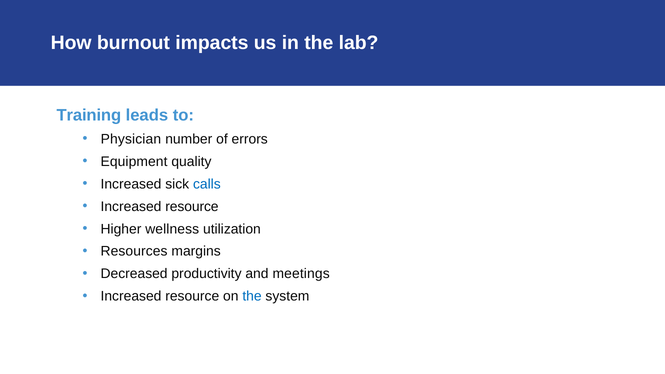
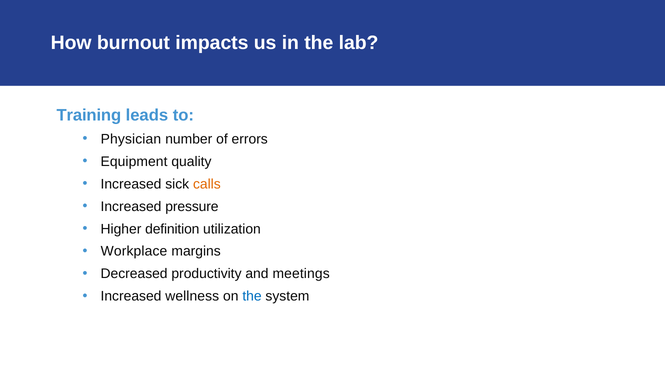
calls colour: blue -> orange (207, 184)
resource: resource -> pressure (192, 207)
wellness: wellness -> definition (172, 229)
Resources: Resources -> Workplace (134, 251)
resource: resource -> wellness (192, 296)
